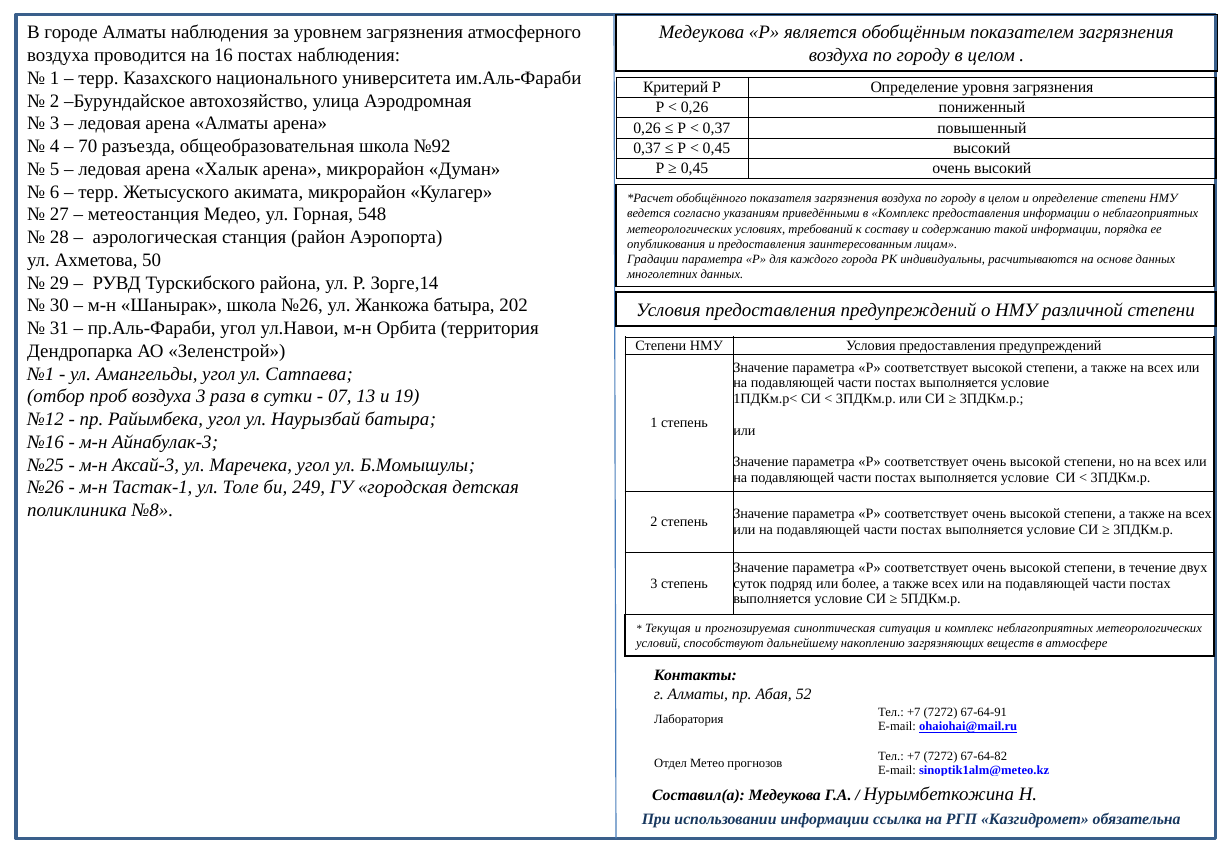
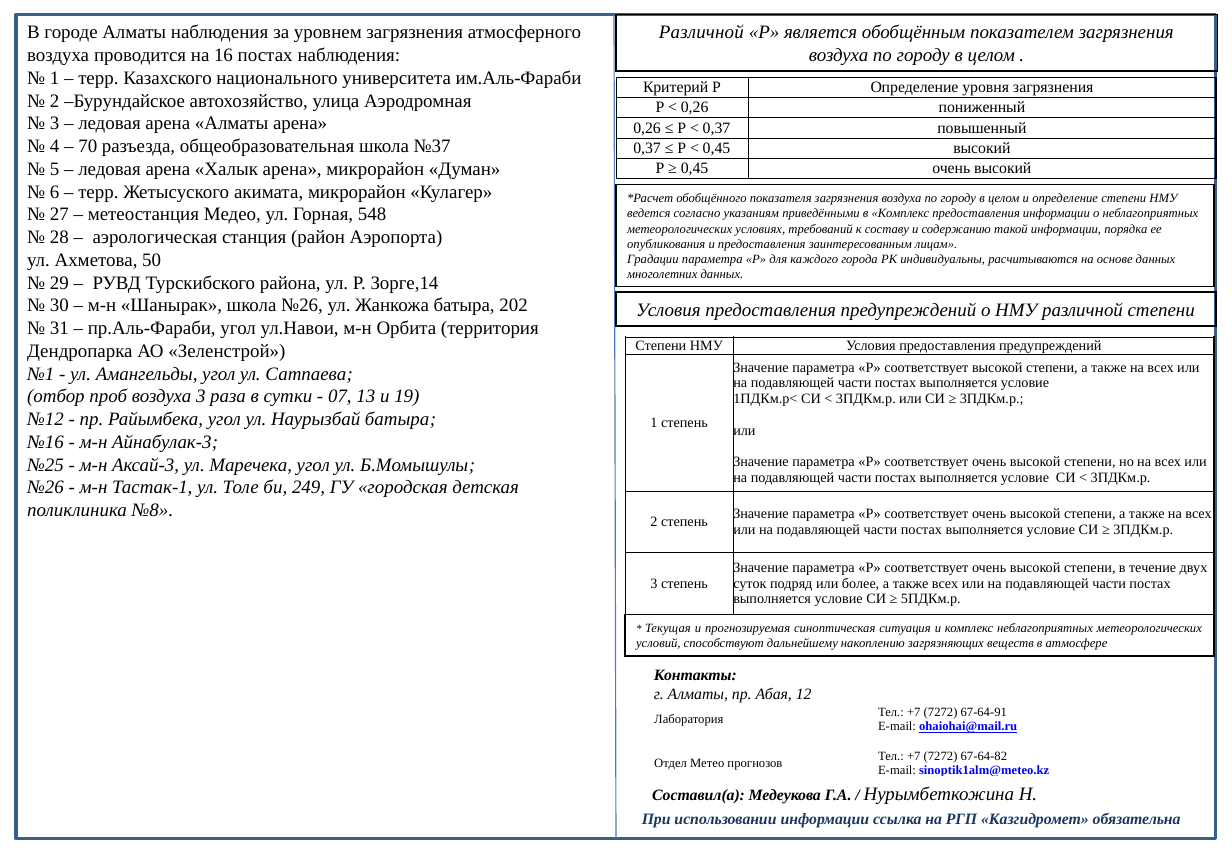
Медеукова: Медеукова -> Различной (701, 33)
№92: №92 -> №37 (432, 146)
52: 52 -> 12 (804, 694)
